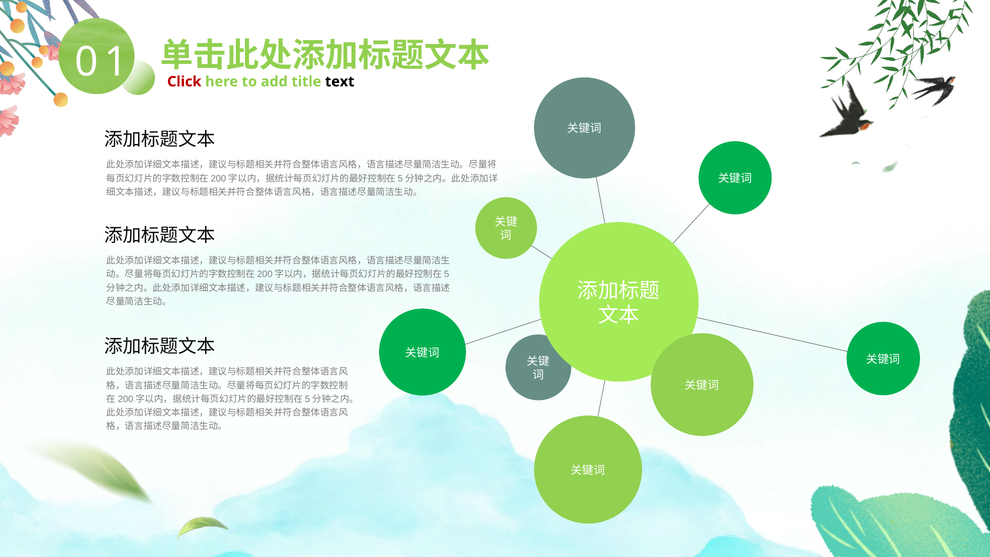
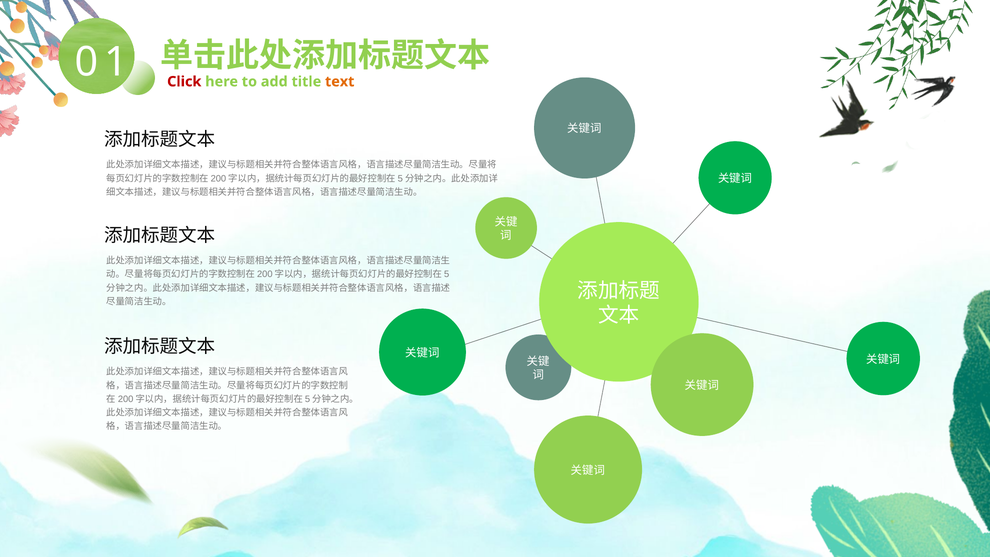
text colour: black -> orange (340, 82)
